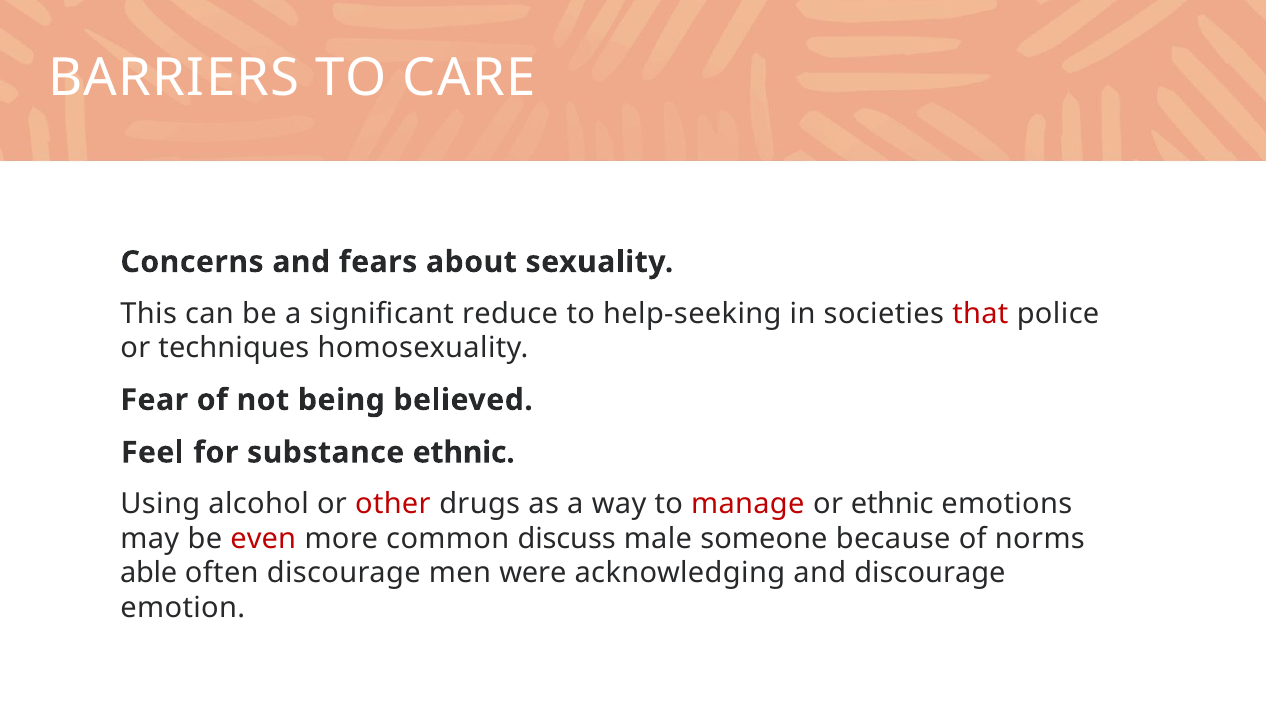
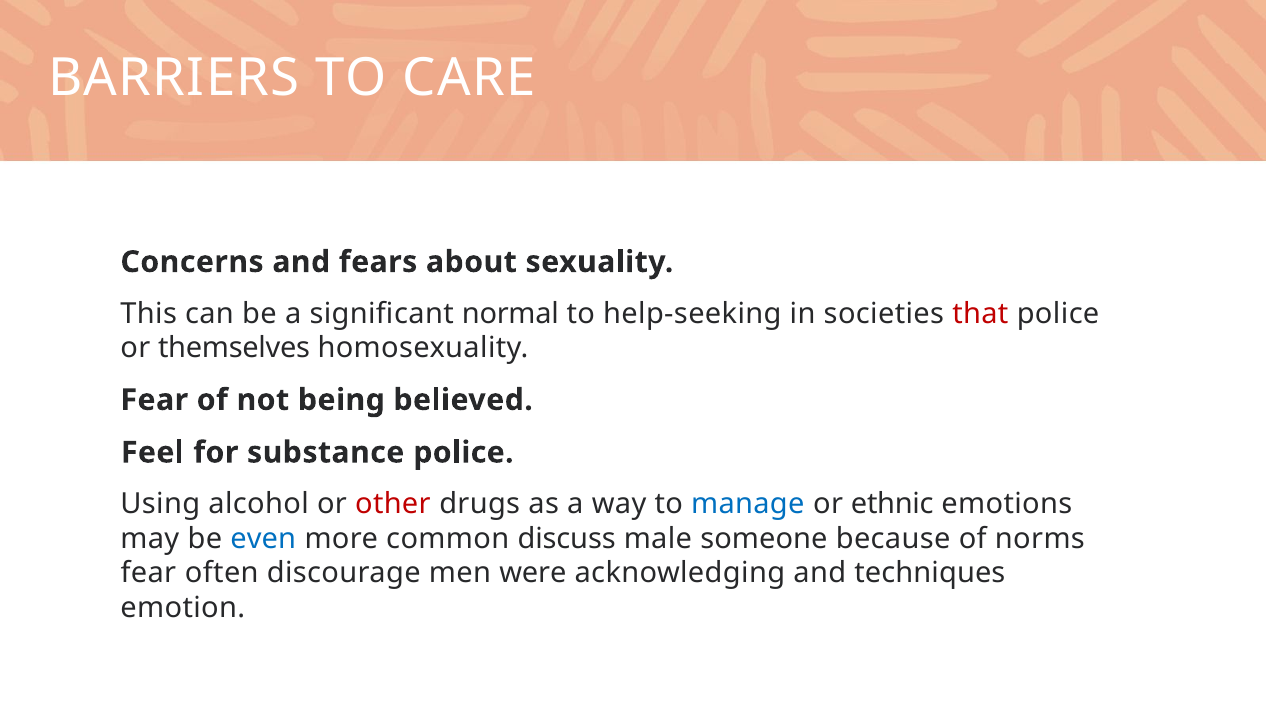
reduce: reduce -> normal (510, 314)
techniques: techniques -> themselves (234, 348)
substance ethnic: ethnic -> police (463, 453)
manage colour: red -> blue (748, 504)
even colour: red -> blue (263, 539)
able: able -> fear (148, 573)
and discourage: discourage -> techniques (930, 573)
